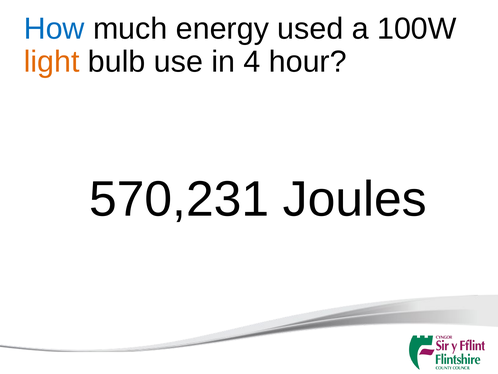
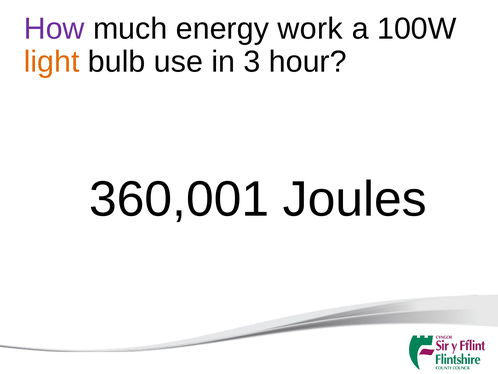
How colour: blue -> purple (54, 29)
used: used -> work (310, 29)
4: 4 -> 3 (252, 62)
570,231: 570,231 -> 360,001 (179, 199)
